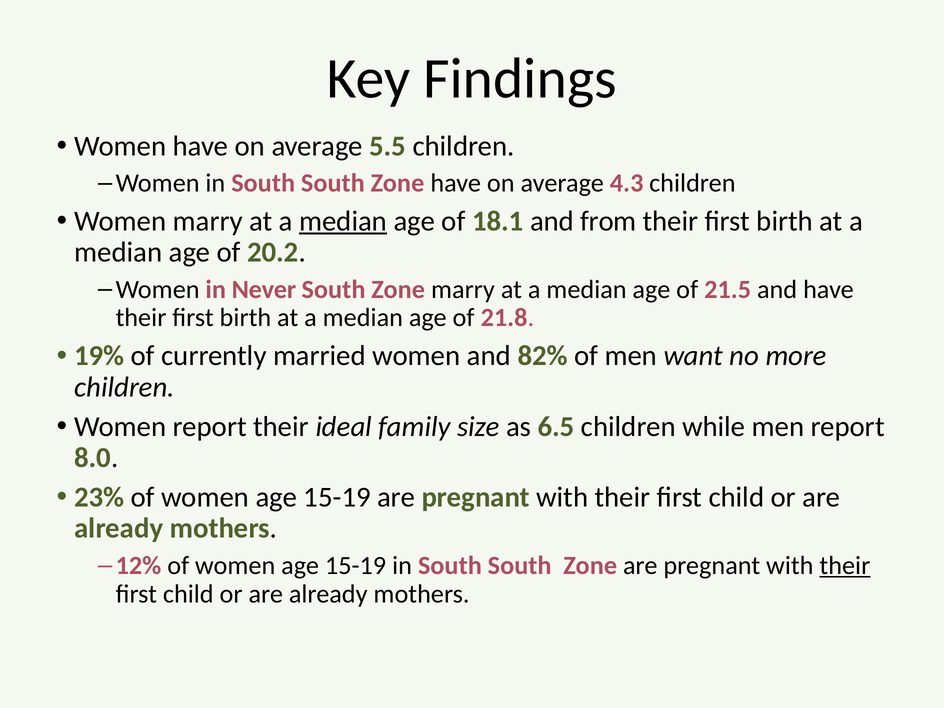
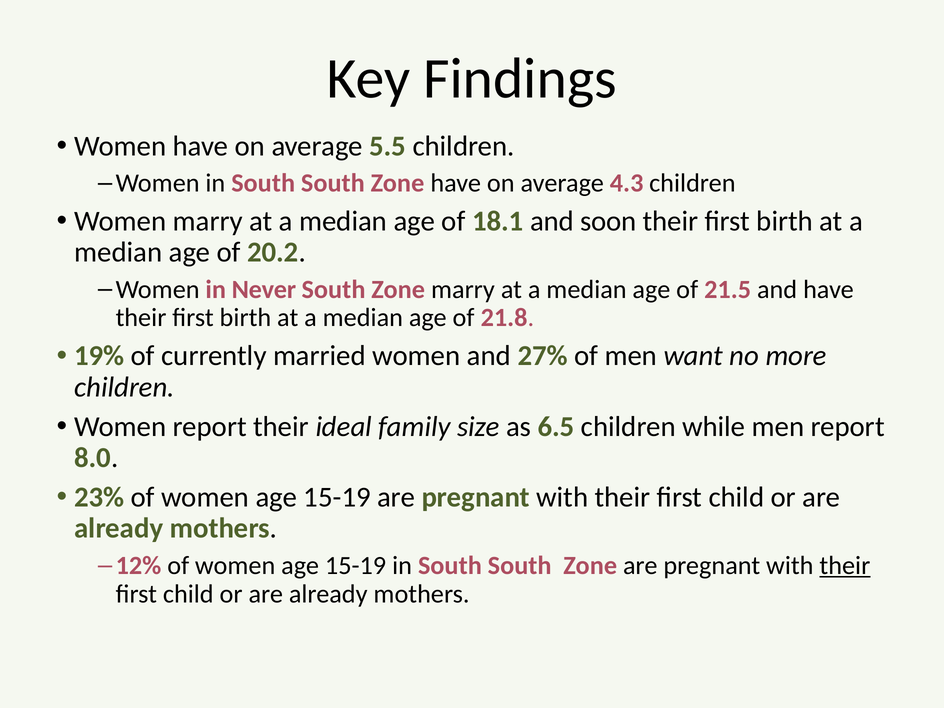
median underline: present -> none (343, 221)
from: from -> soon (608, 221)
82%: 82% -> 27% (543, 356)
